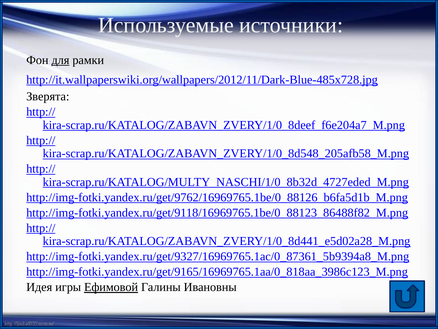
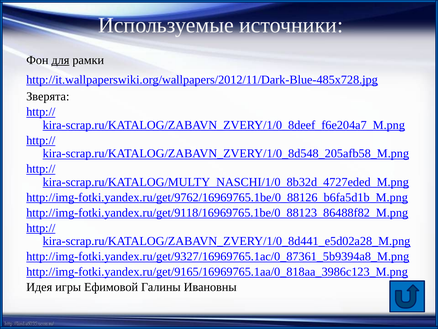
Ефимовой underline: present -> none (111, 287)
